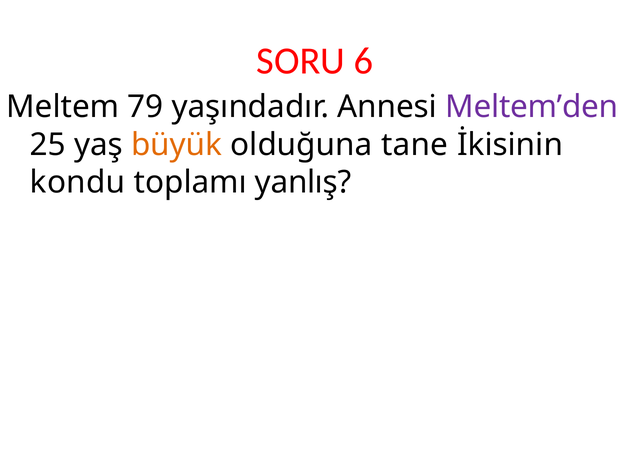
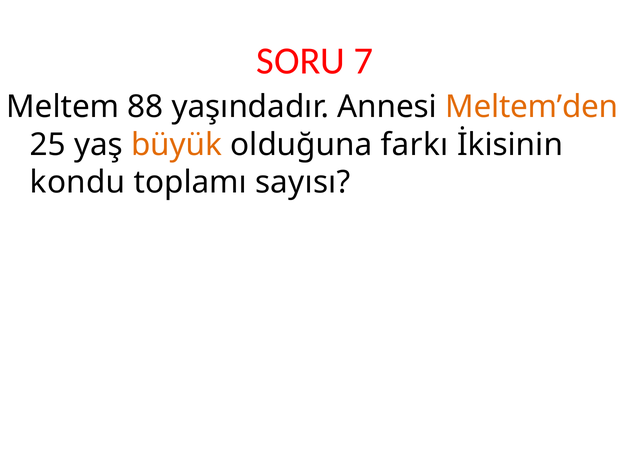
6: 6 -> 7 (364, 61)
79: 79 -> 88 (145, 107)
Meltem’den colour: purple -> orange (532, 107)
tane: tane -> farkı (415, 145)
yanlış: yanlış -> sayısı (303, 182)
